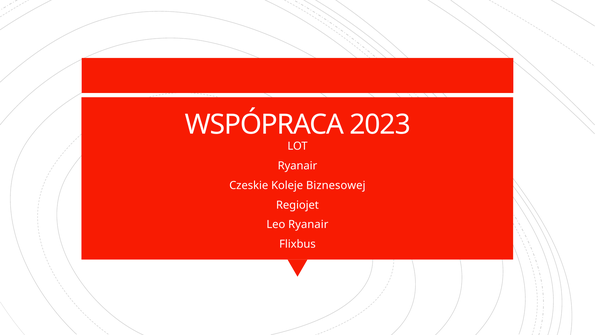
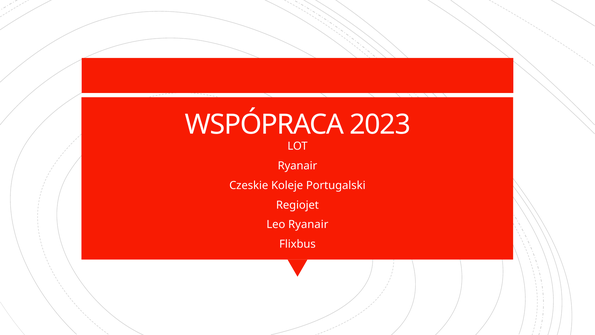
Biznesowej: Biznesowej -> Portugalski (336, 185)
